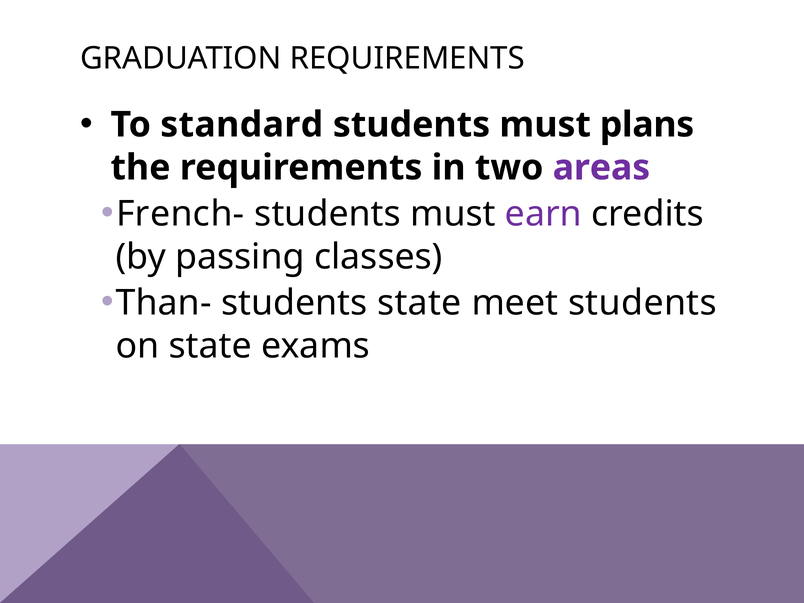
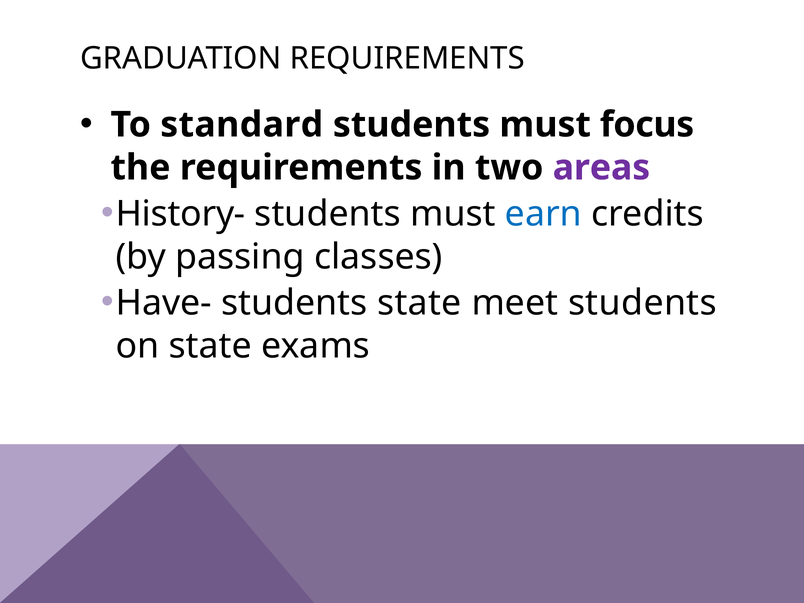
plans: plans -> focus (647, 125)
French-: French- -> History- (181, 214)
earn colour: purple -> blue (543, 214)
Than-: Than- -> Have- (164, 303)
